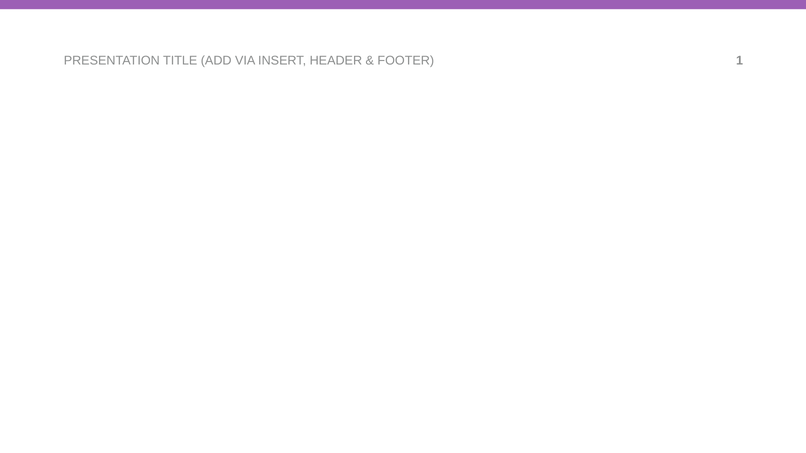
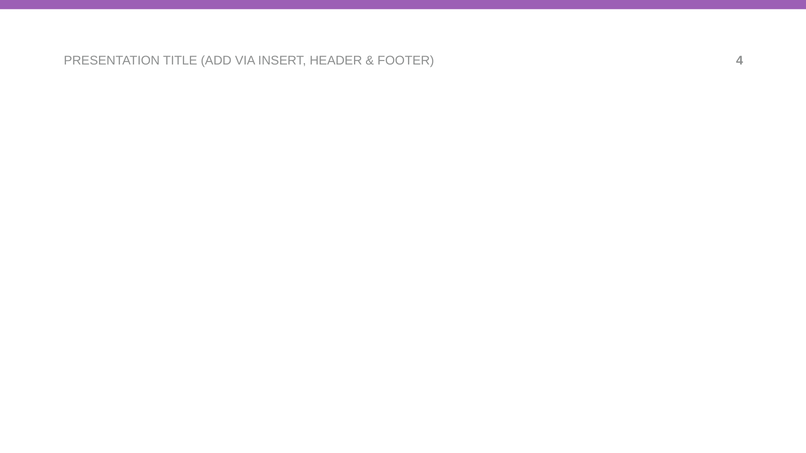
1: 1 -> 4 (740, 61)
